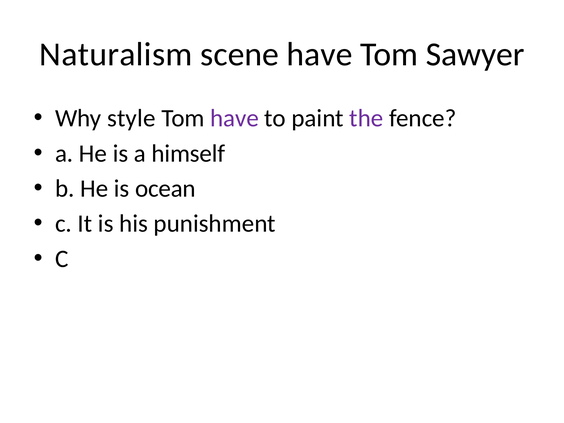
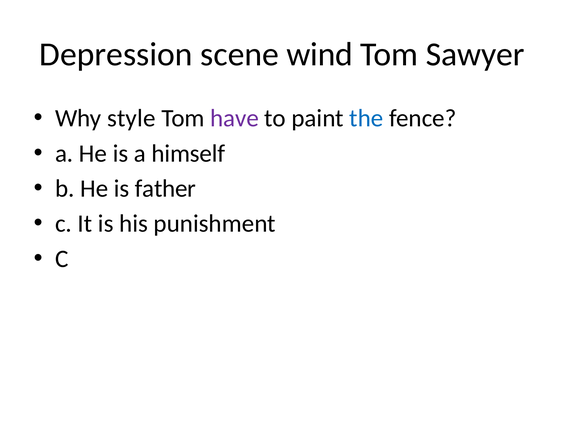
Naturalism: Naturalism -> Depression (116, 55)
scene have: have -> wind (320, 55)
the colour: purple -> blue (366, 118)
ocean: ocean -> father (165, 189)
